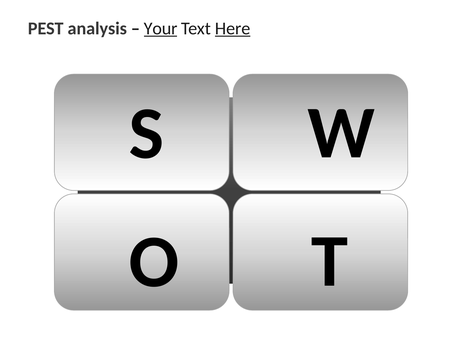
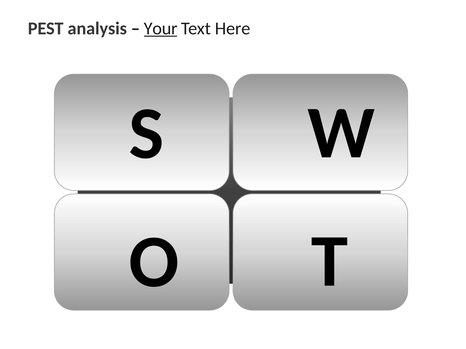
Here underline: present -> none (233, 28)
